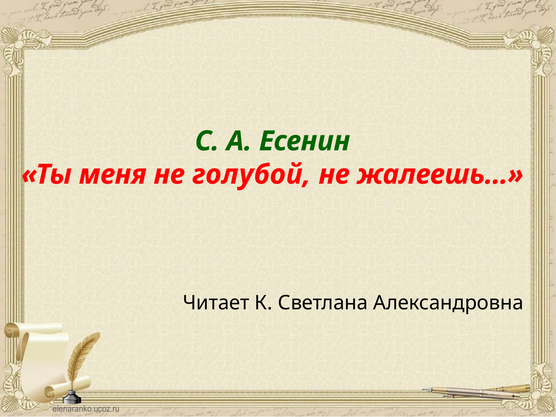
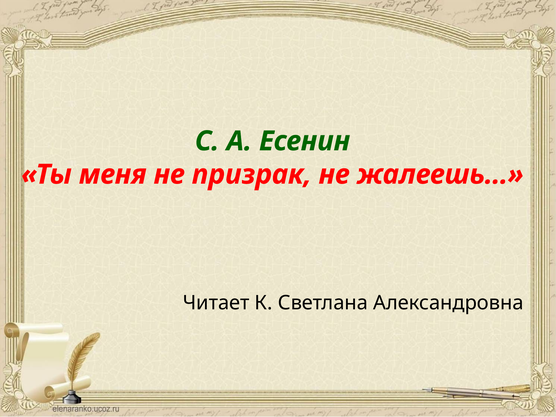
голубой: голубой -> призрак (252, 174)
